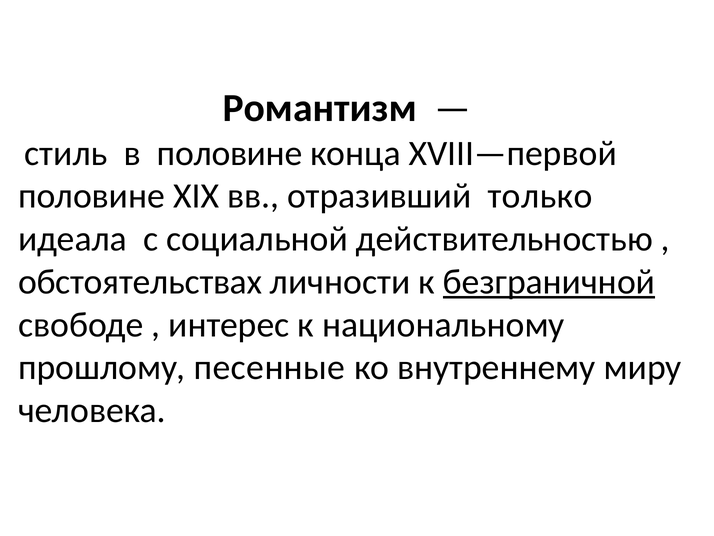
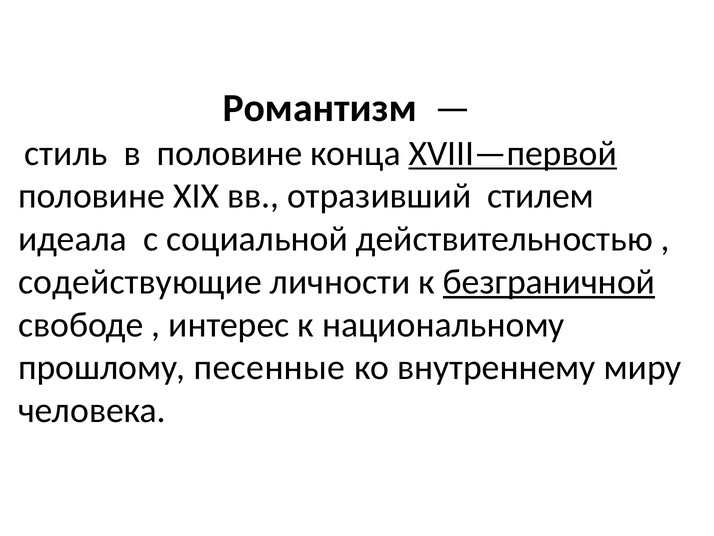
XVIII—первой underline: none -> present (513, 153)
только: только -> стилем (540, 196)
обстоятельствах: обстоятельствах -> содействующие (140, 282)
